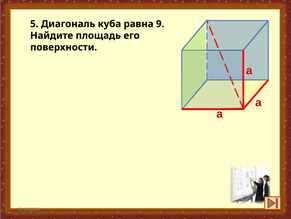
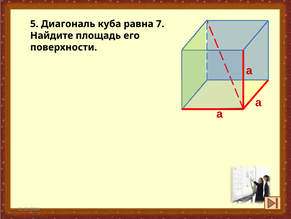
равна 9: 9 -> 7 (160, 24)
